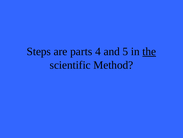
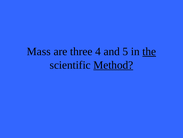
Steps: Steps -> Mass (39, 51)
parts: parts -> three (81, 51)
Method underline: none -> present (113, 65)
